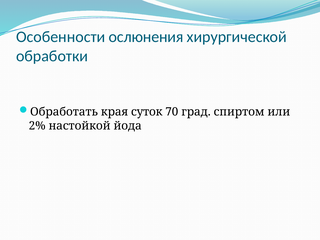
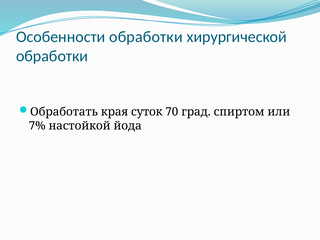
Особенности ослюнения: ослюнения -> обработки (146, 37)
2%: 2% -> 7% (37, 126)
